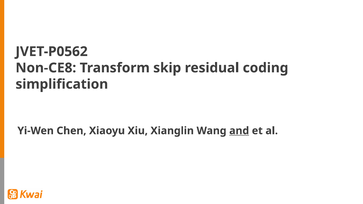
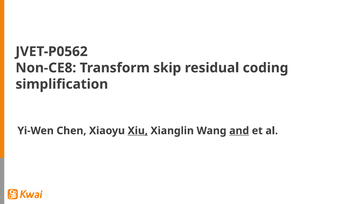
Xiu underline: none -> present (138, 131)
